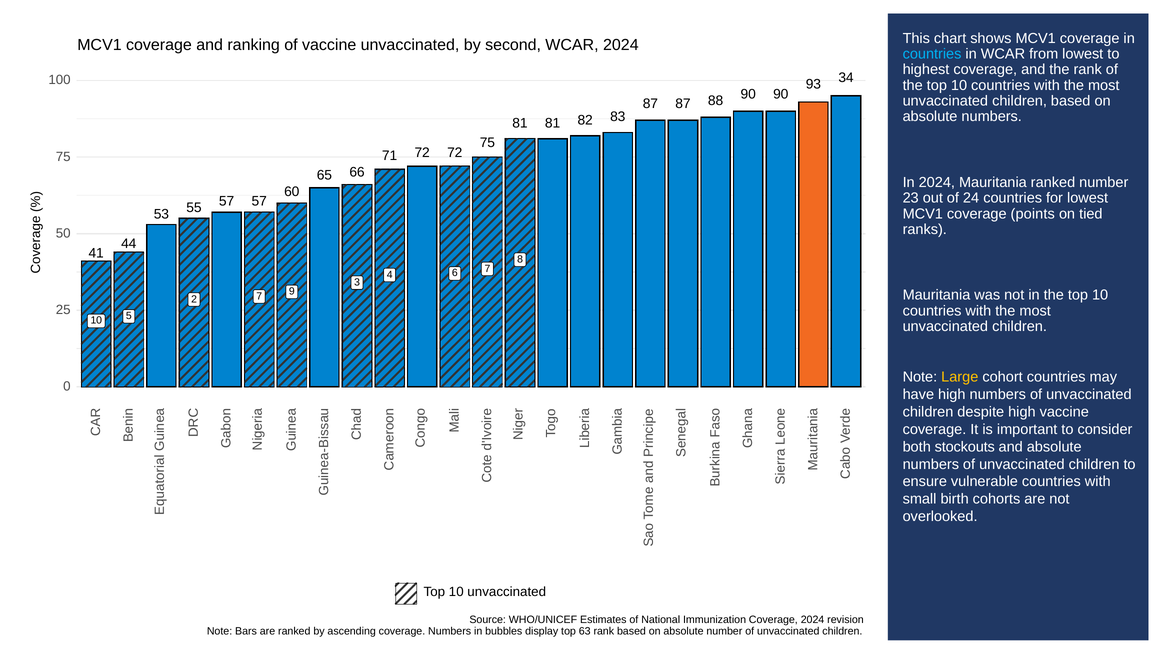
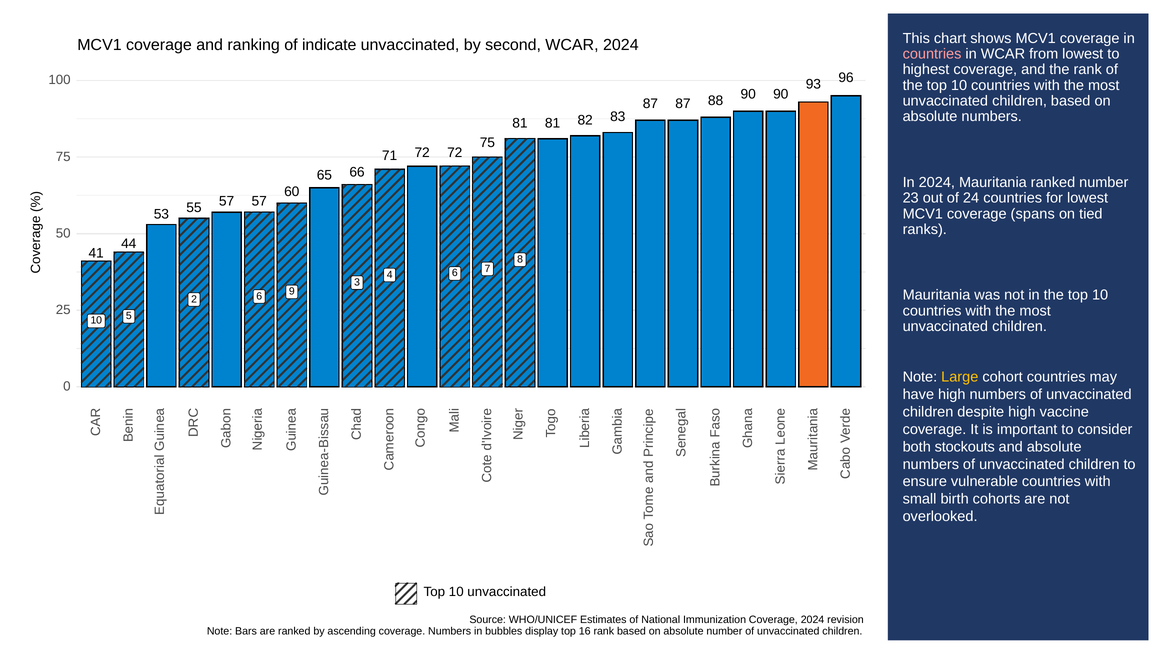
of vaccine: vaccine -> indicate (329, 45)
countries colour: light blue -> pink (932, 54)
34: 34 -> 96 (846, 78)
points: points -> spans (1033, 214)
2 7: 7 -> 6 (259, 296)
63: 63 -> 16 (585, 631)
